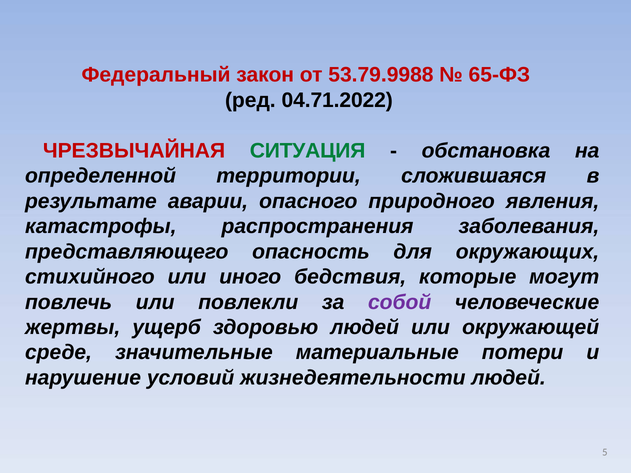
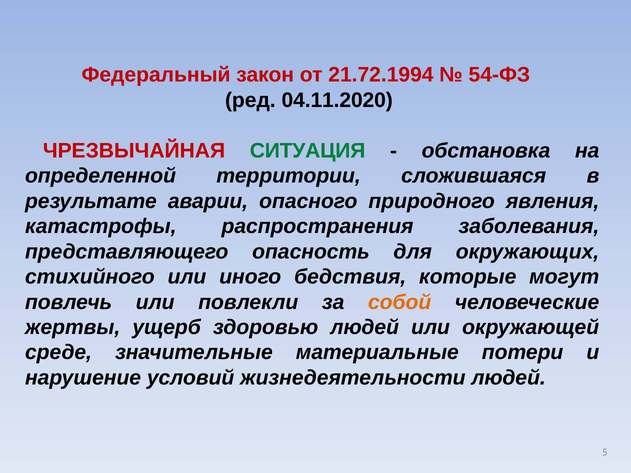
53.79.9988: 53.79.9988 -> 21.72.1994 (381, 75)
65-ФЗ: 65-ФЗ -> 54-ФЗ (499, 75)
04.71.2022: 04.71.2022 -> 04.11.2020 (337, 100)
собой colour: purple -> orange (400, 302)
